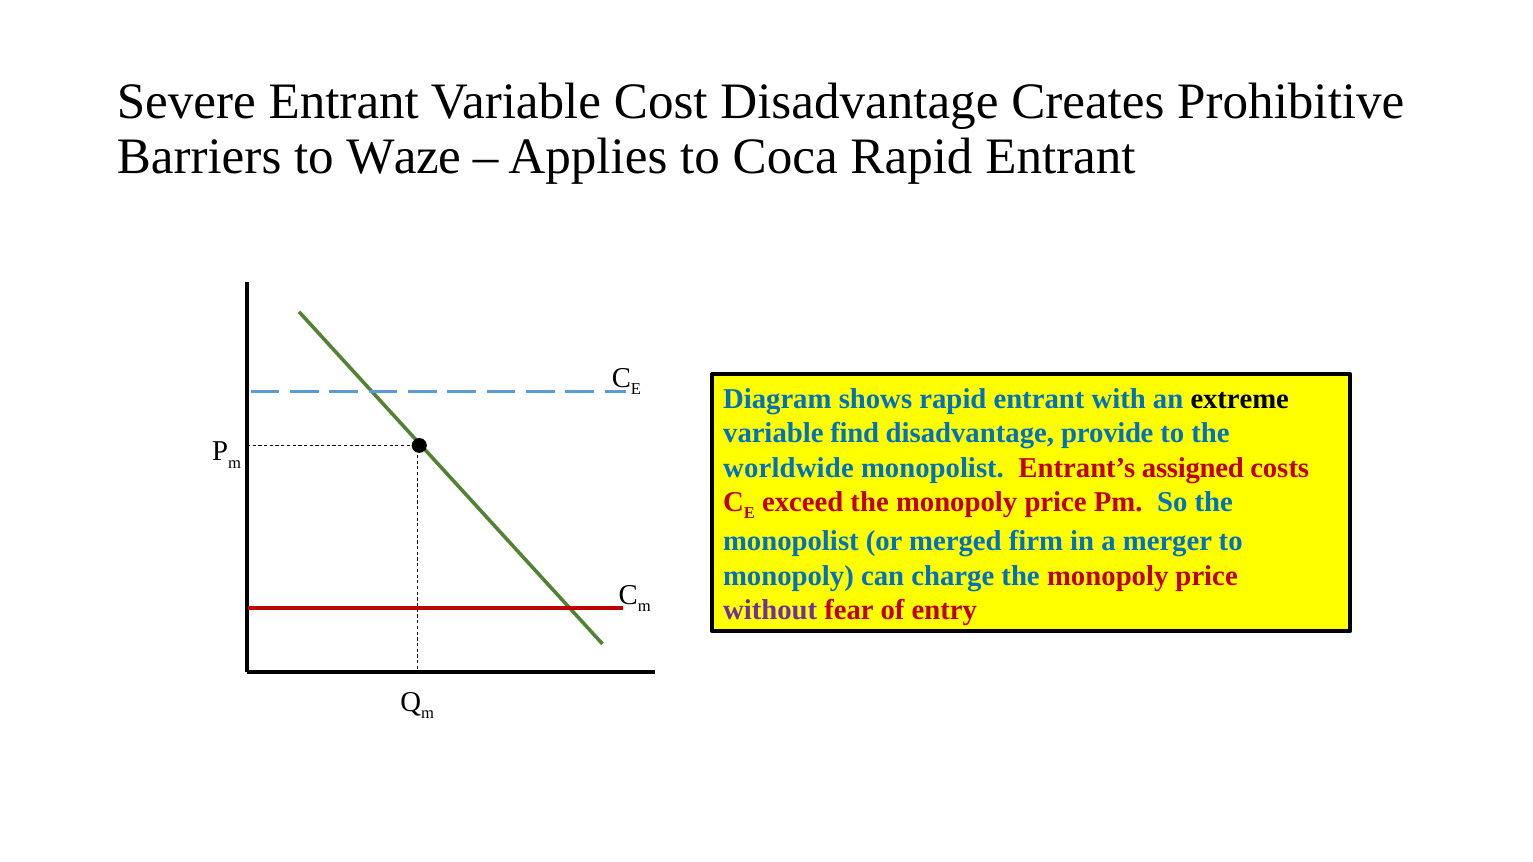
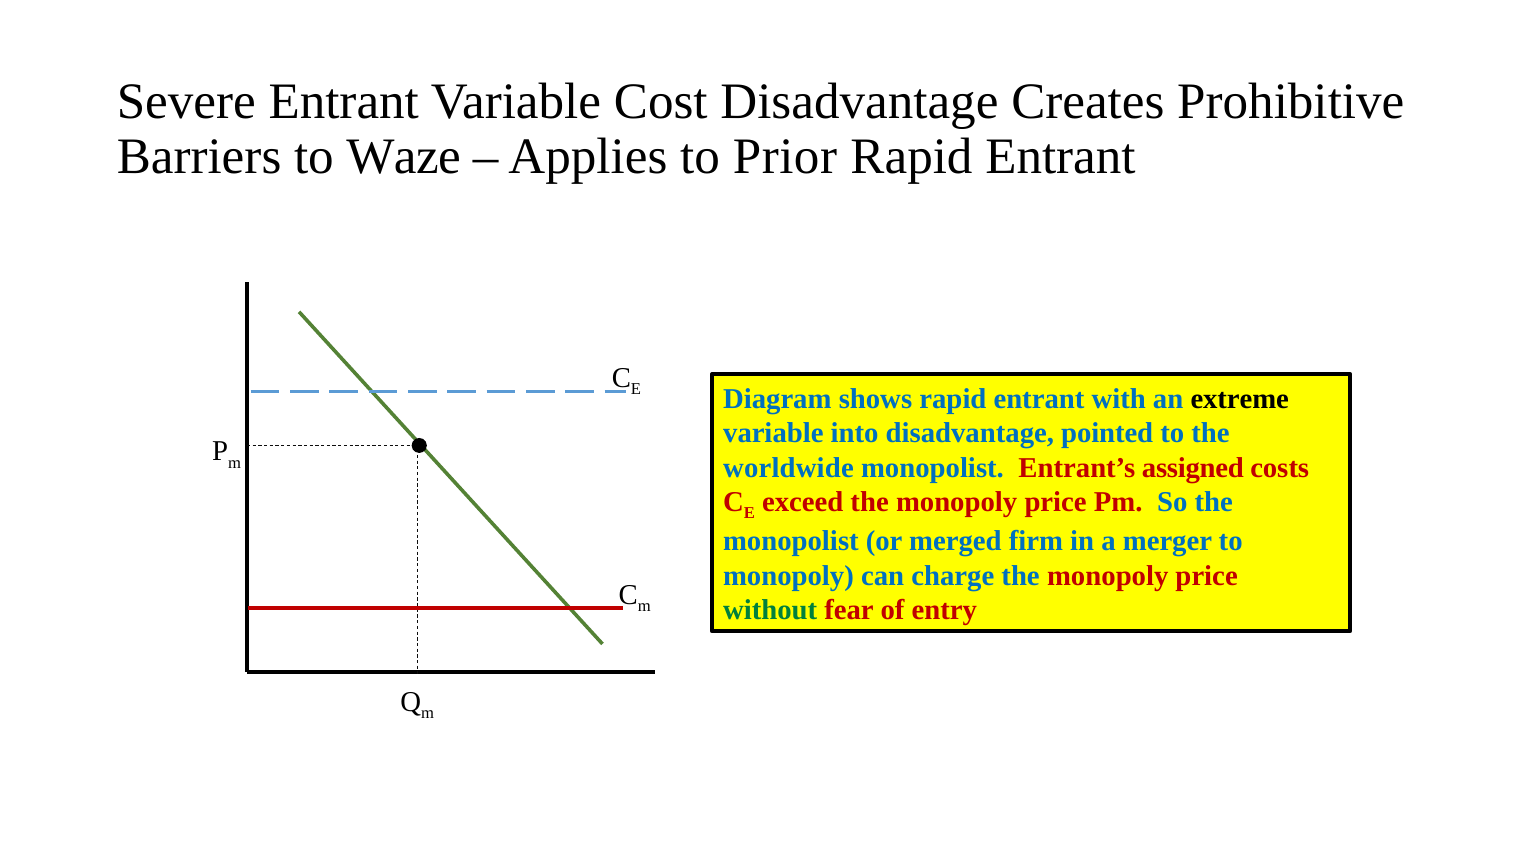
Coca: Coca -> Prior (785, 157)
find: find -> into (855, 433)
provide: provide -> pointed (1107, 433)
without colour: purple -> green (770, 611)
